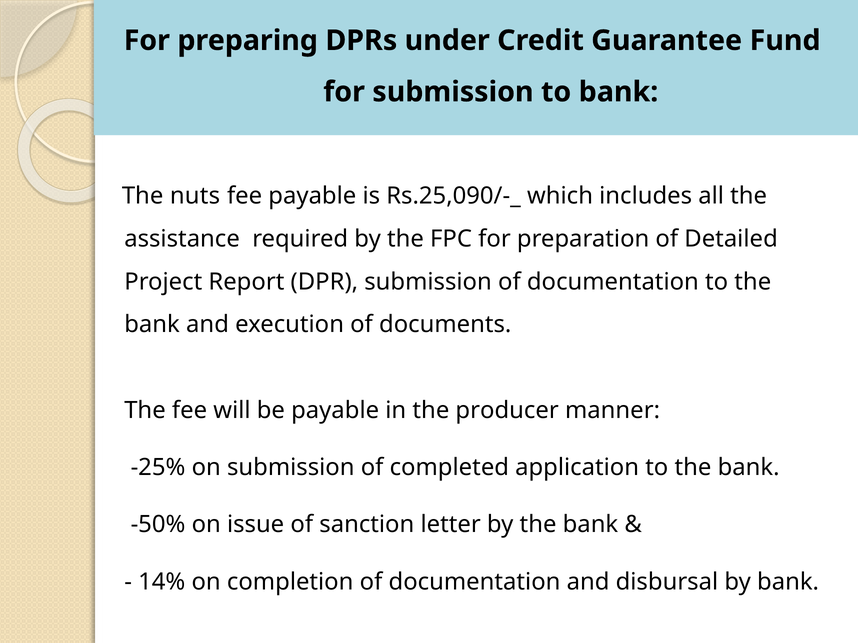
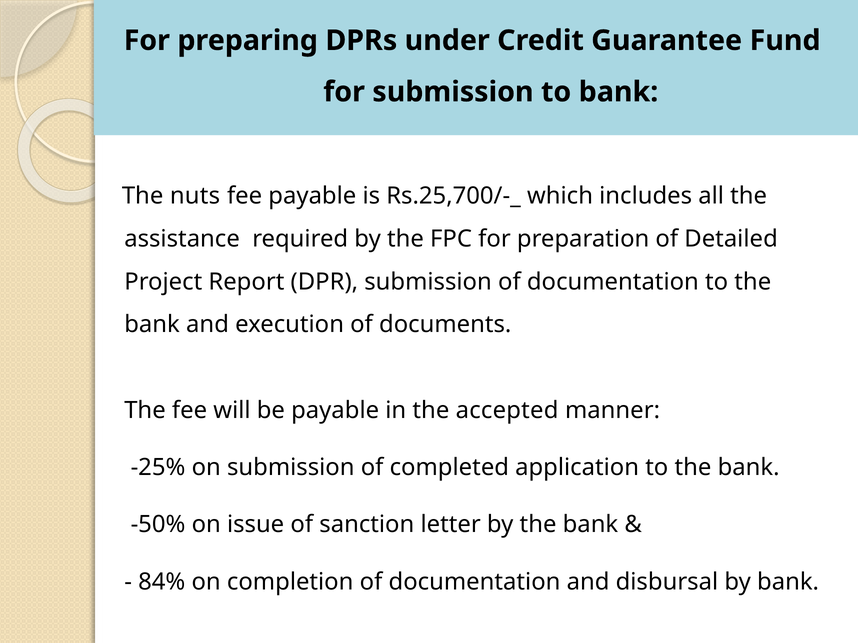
Rs.25,090/-_: Rs.25,090/-_ -> Rs.25,700/-_ (454, 196)
producer: producer -> accepted (507, 411)
14%: 14% -> 84% (162, 582)
